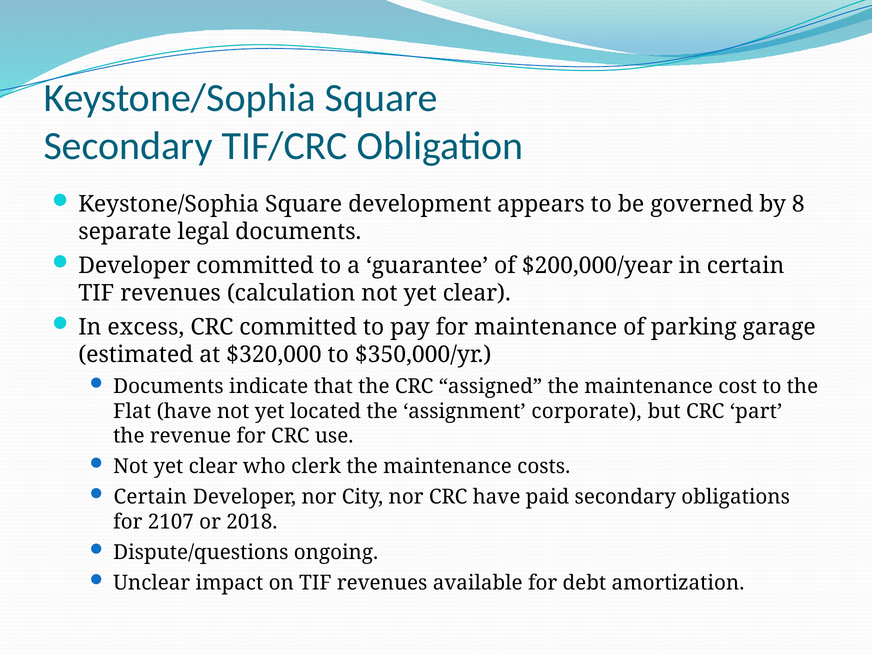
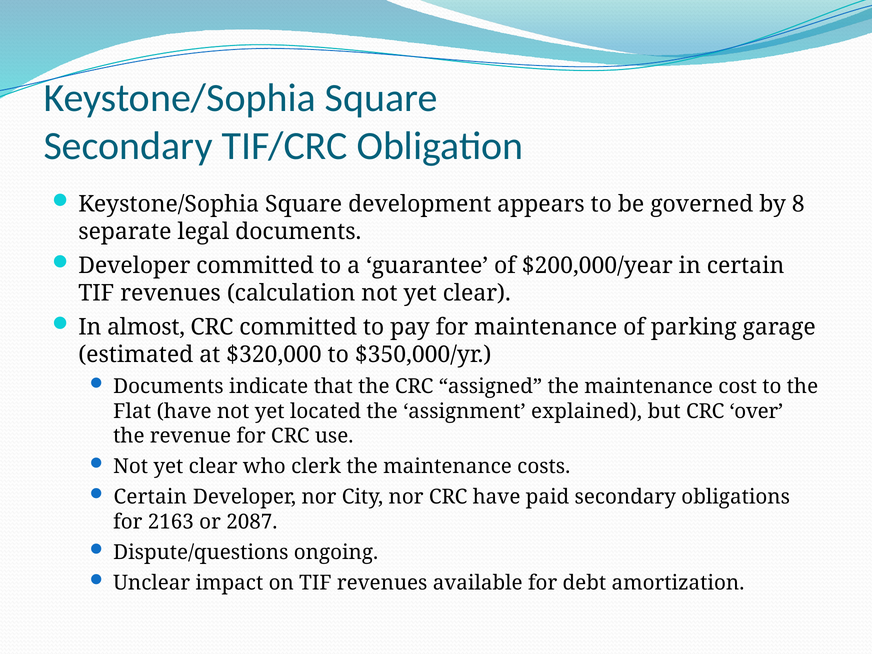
excess: excess -> almost (146, 327)
corporate: corporate -> explained (587, 411)
part: part -> over (756, 411)
2107: 2107 -> 2163 (171, 522)
2018: 2018 -> 2087 (252, 522)
